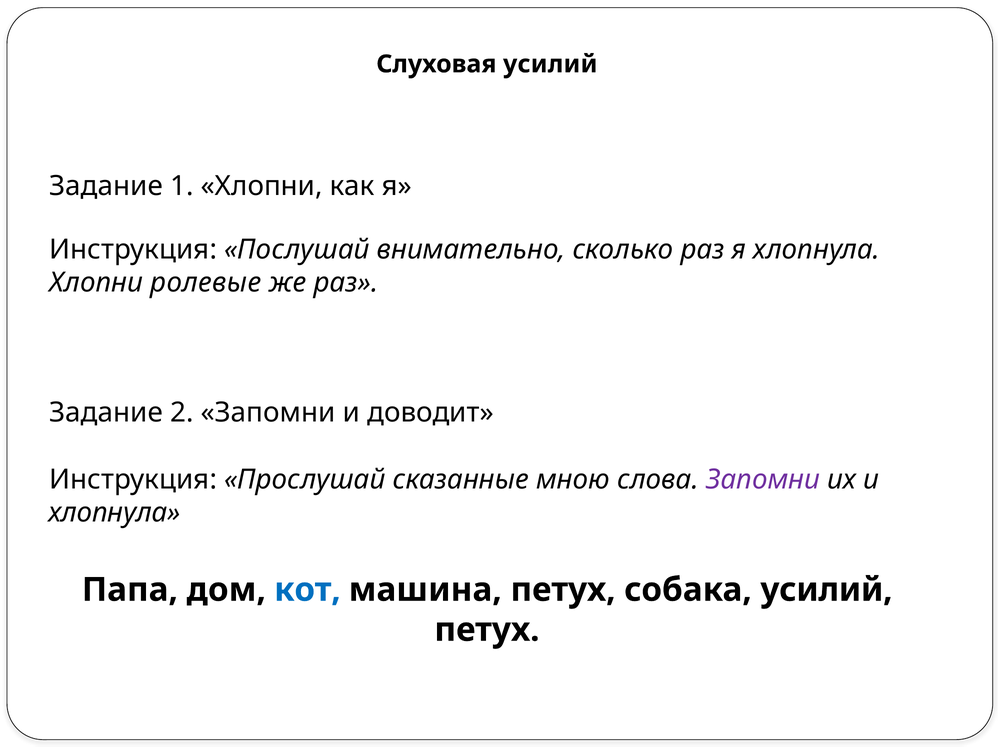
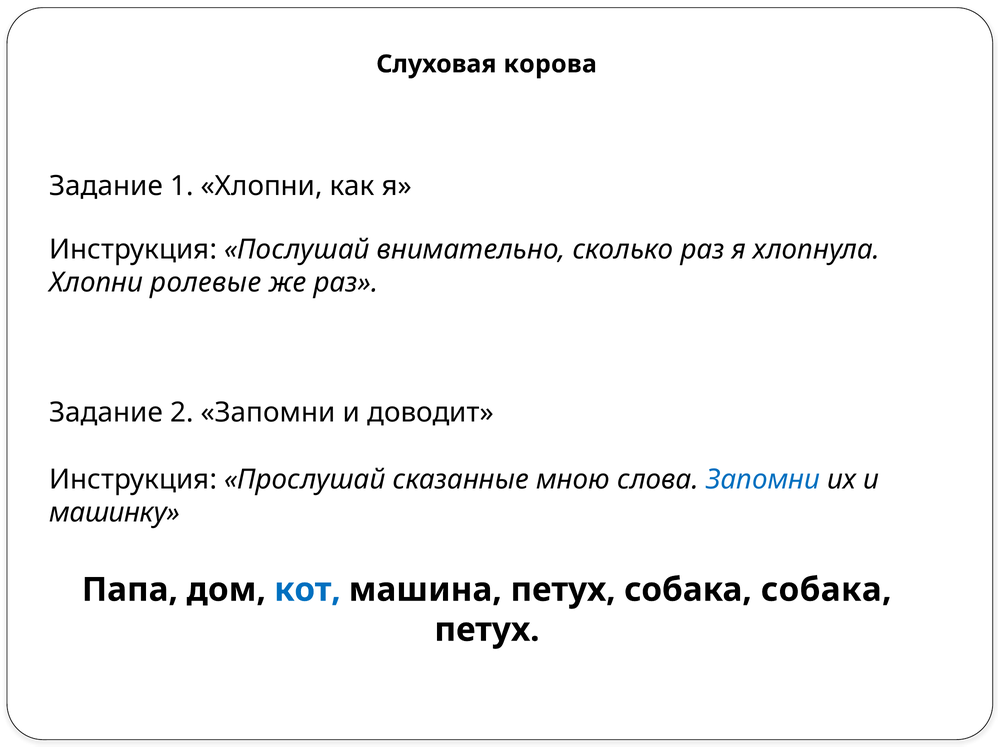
Слуховая усилий: усилий -> корова (550, 64)
Запомни colour: purple -> blue (763, 479)
хлопнула: хлопнула -> машинку (115, 513)
собака усилий: усилий -> собака (826, 590)
